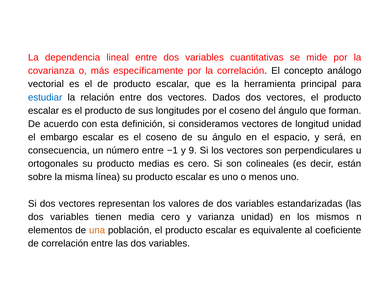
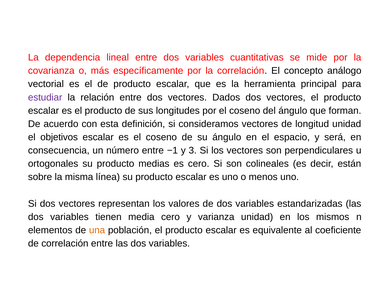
estudiar colour: blue -> purple (45, 97)
embargo: embargo -> objetivos (59, 137)
9: 9 -> 3 (193, 150)
